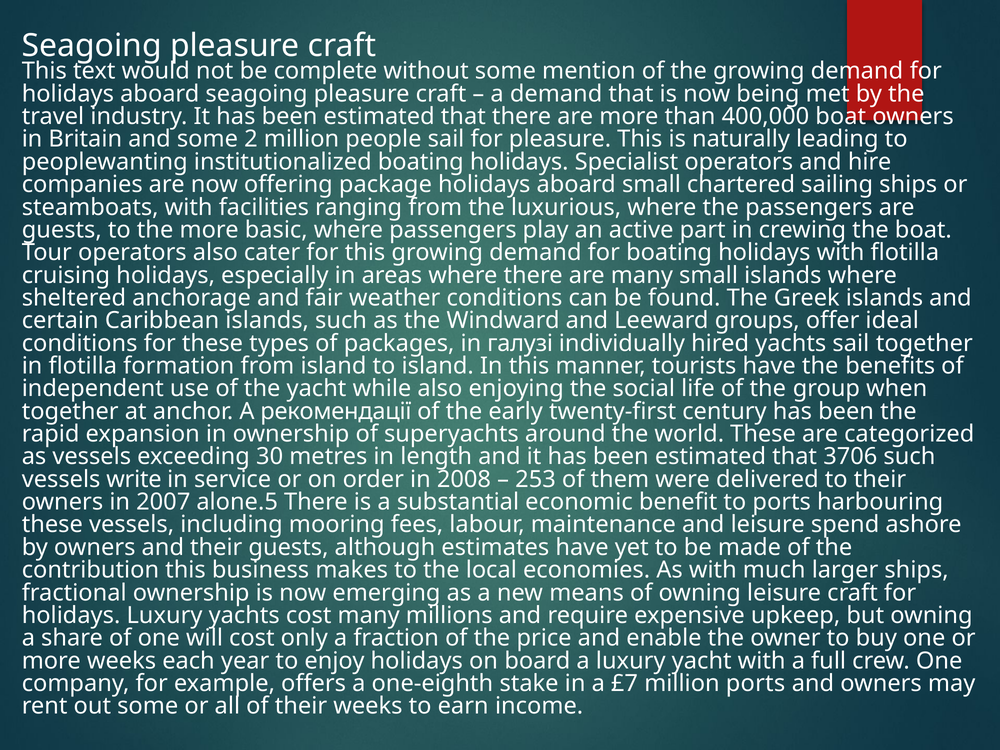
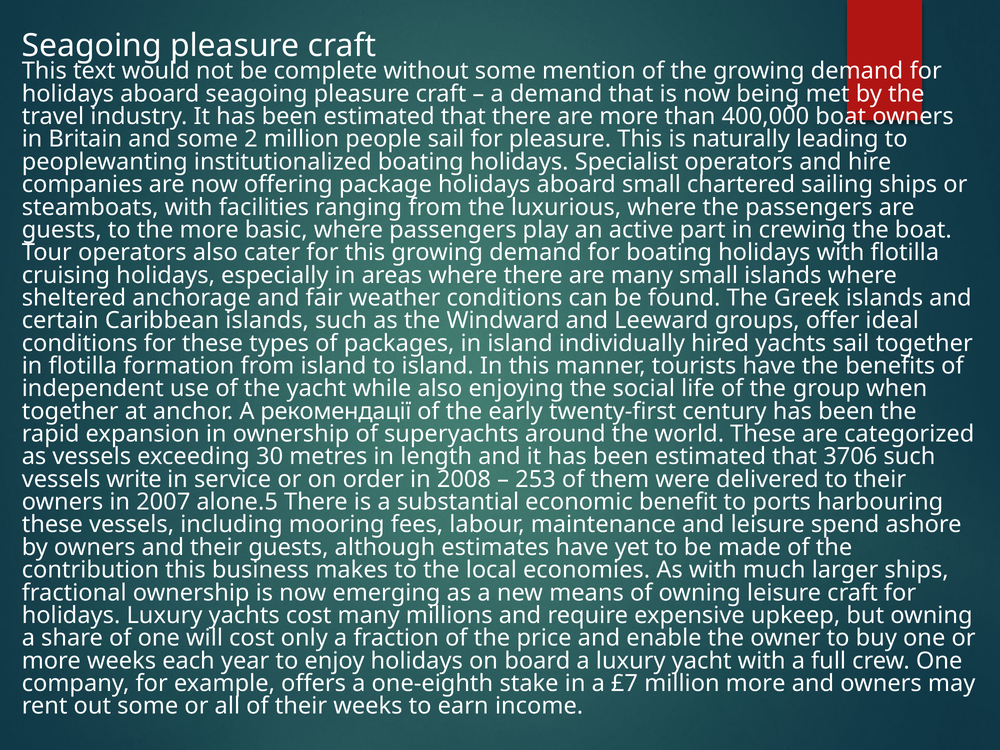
in галузі: галузі -> island (520, 343)
million ports: ports -> more (756, 683)
